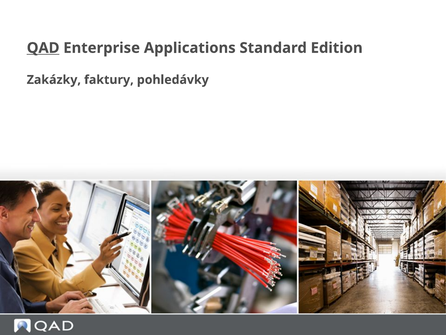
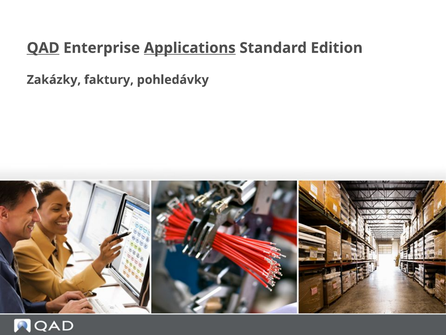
Applications underline: none -> present (190, 48)
